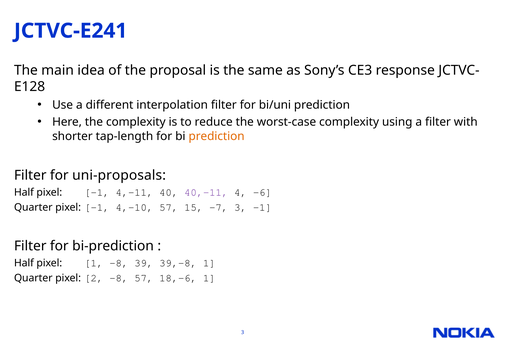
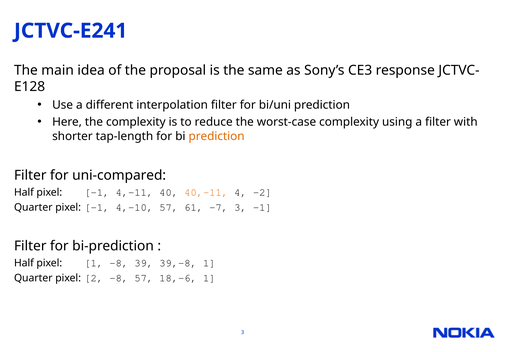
uni-proposals: uni-proposals -> uni-compared (119, 175)
40,-11 colour: purple -> orange (206, 192)
-6: -6 -> -2 (262, 192)
15: 15 -> 61 (194, 208)
